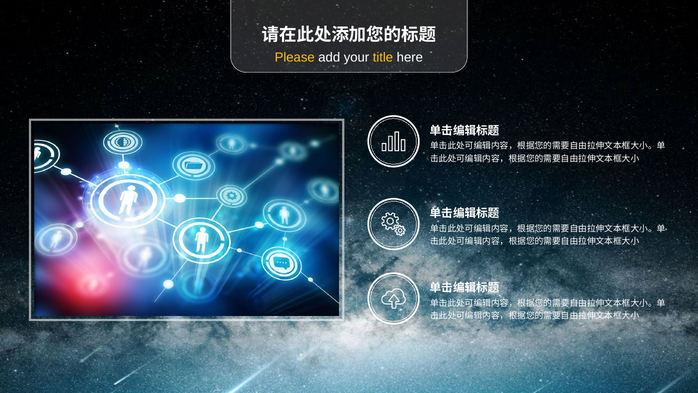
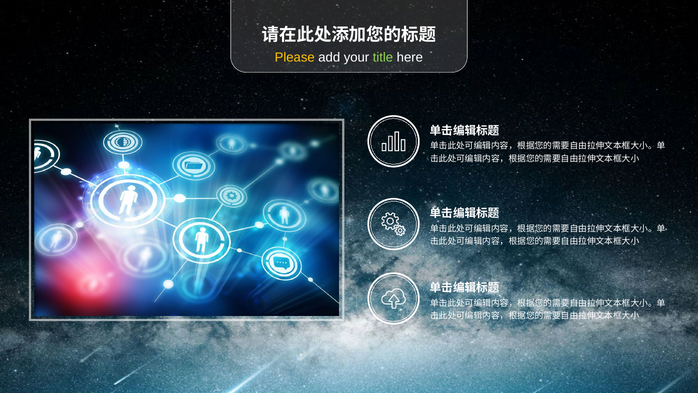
title colour: yellow -> light green (383, 57)
